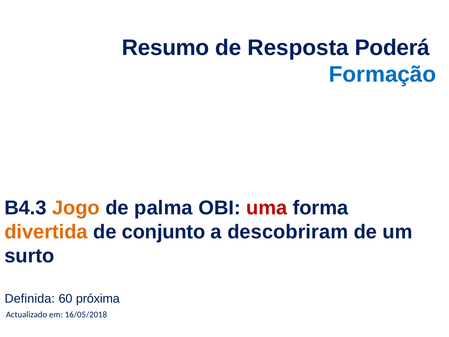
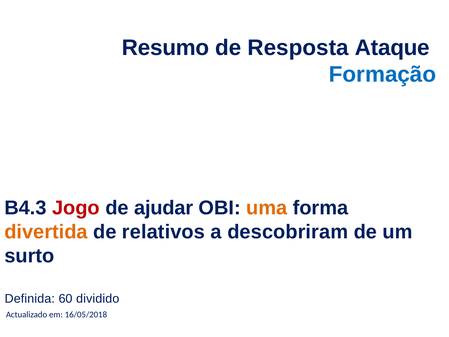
Poderá: Poderá -> Ataque (392, 48)
Jogo colour: orange -> red (76, 208)
palma: palma -> ajudar (164, 208)
uma colour: red -> orange (267, 208)
conjunto: conjunto -> relativos (163, 232)
próxima: próxima -> dividido (98, 298)
